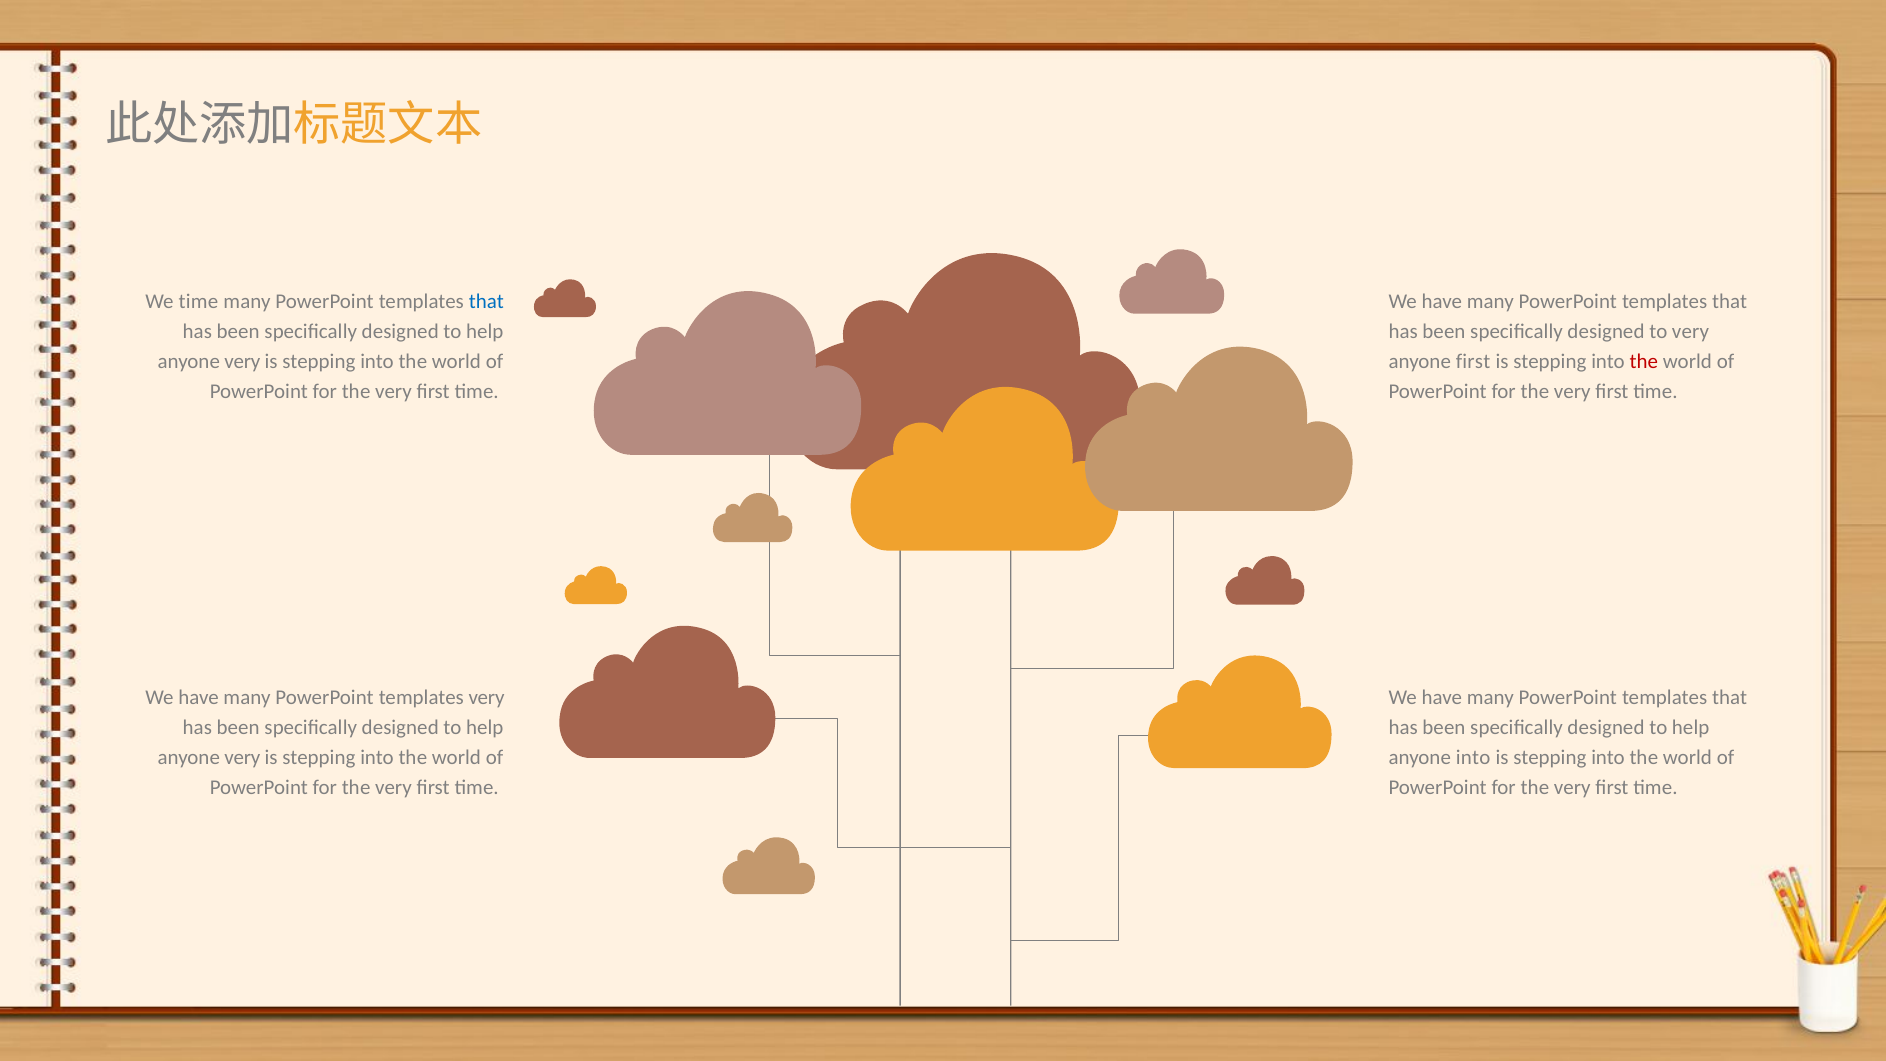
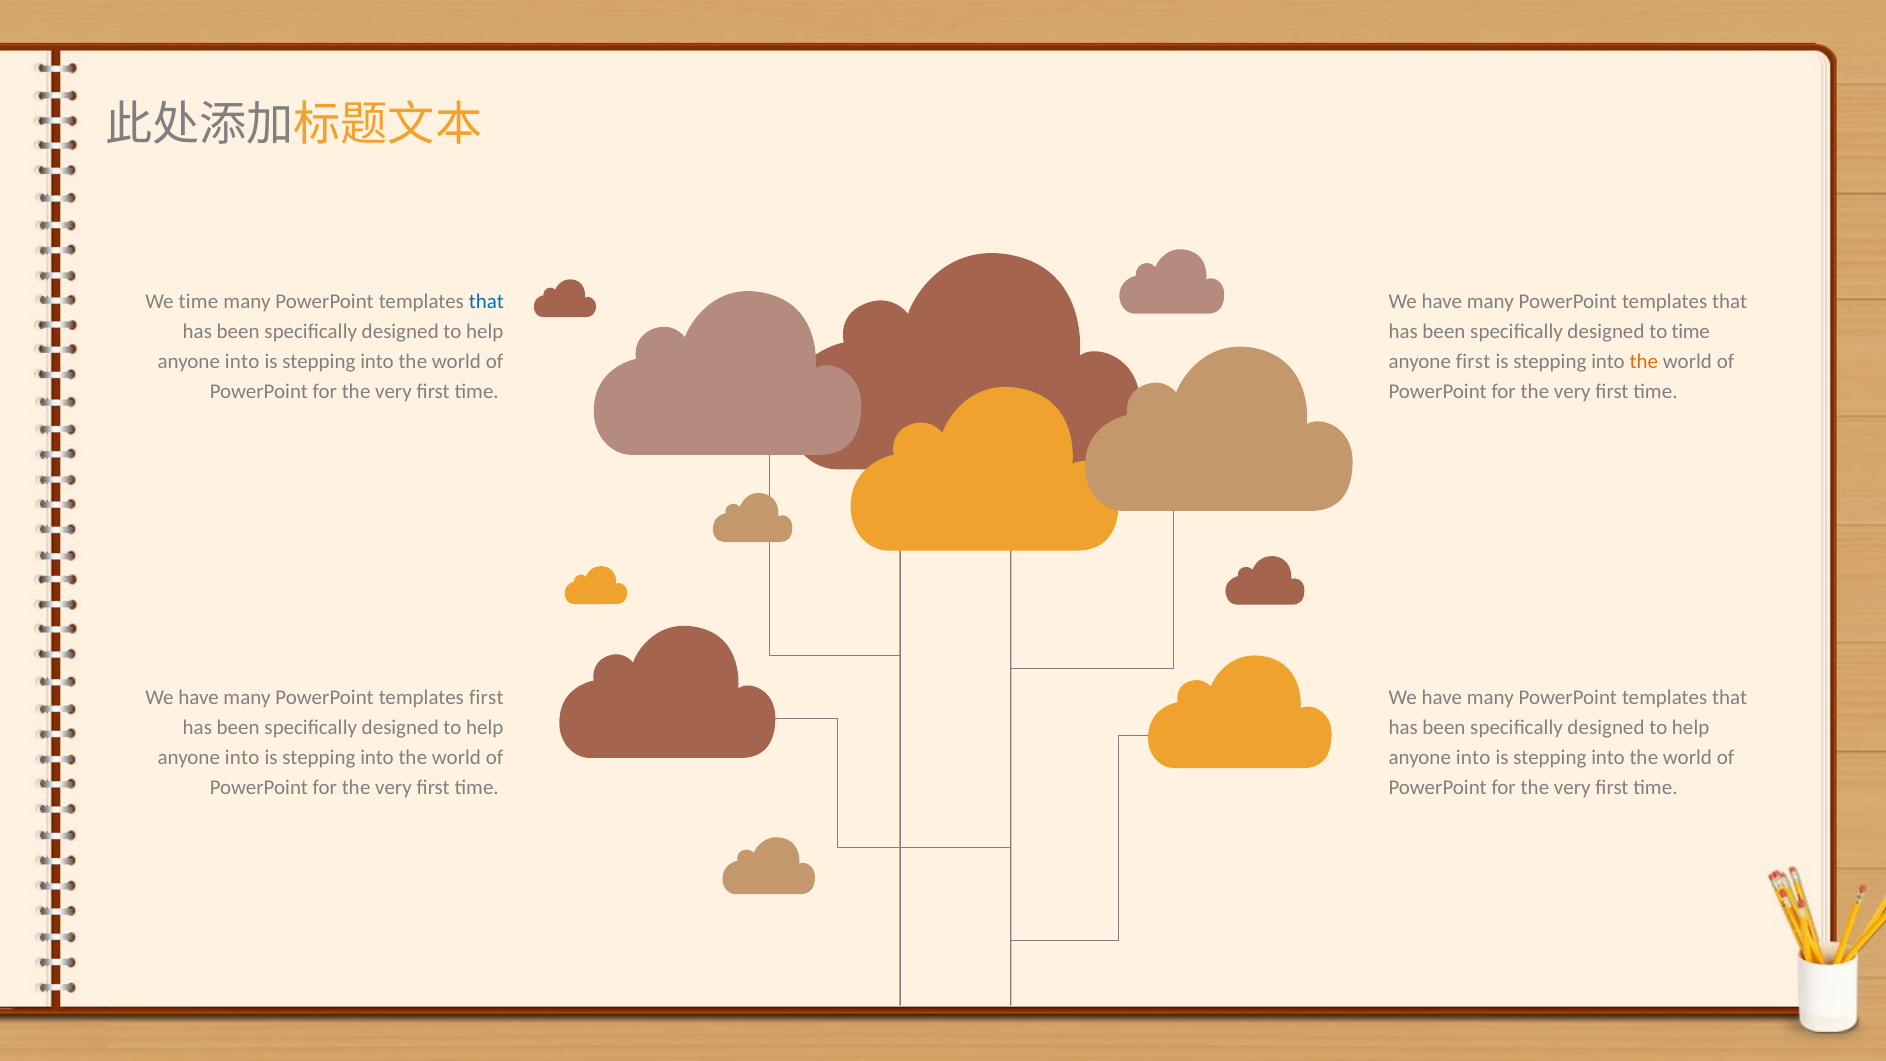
to very: very -> time (1691, 332)
very: very -> into (242, 362)
the colour: red -> orange (1644, 362)
templates very: very -> first (486, 698)
very: very -> into (242, 758)
